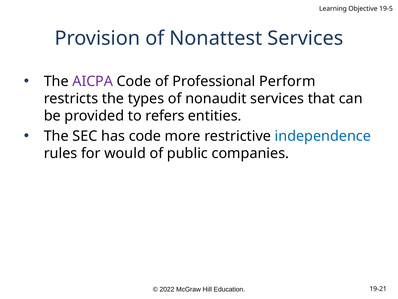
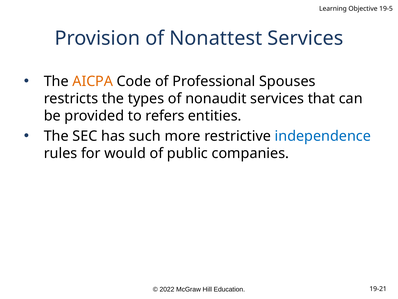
AICPA colour: purple -> orange (93, 81)
Perform: Perform -> Spouses (287, 81)
has code: code -> such (145, 136)
